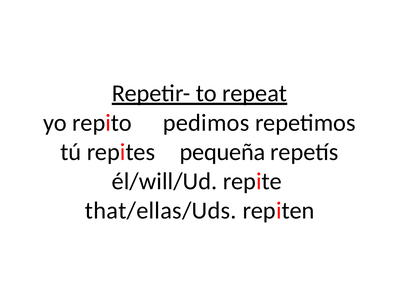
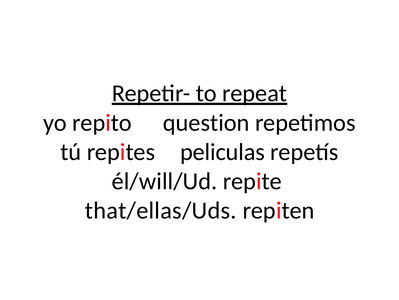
pedimos: pedimos -> question (206, 122)
pequeña: pequeña -> peliculas (222, 152)
